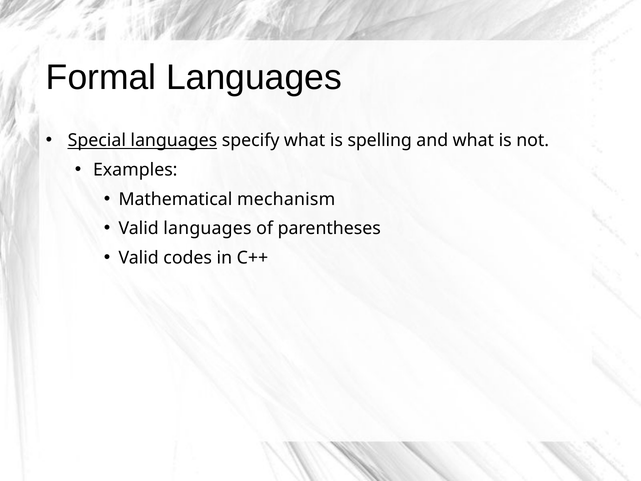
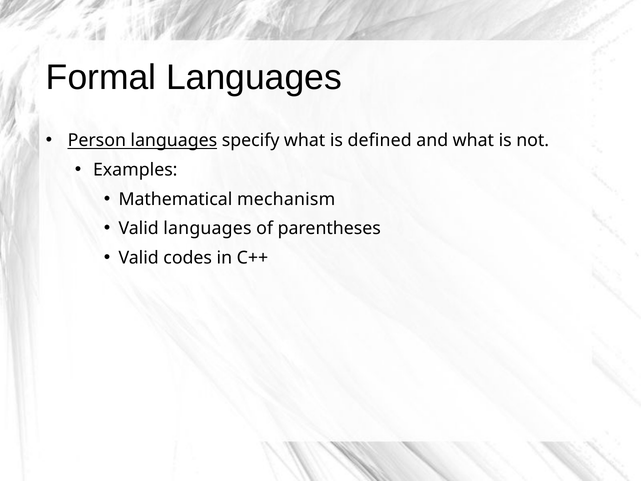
Special: Special -> Person (97, 140)
spelling: spelling -> defined (380, 140)
